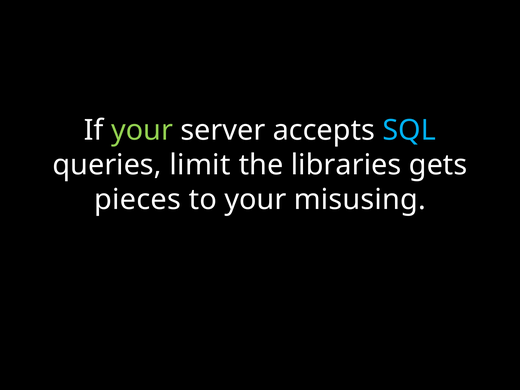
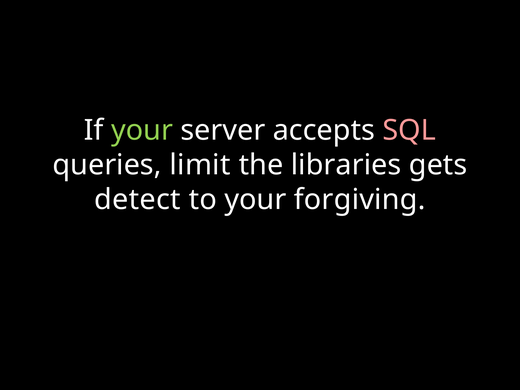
SQL colour: light blue -> pink (409, 130)
pieces: pieces -> detect (137, 200)
misusing: misusing -> forgiving (360, 200)
